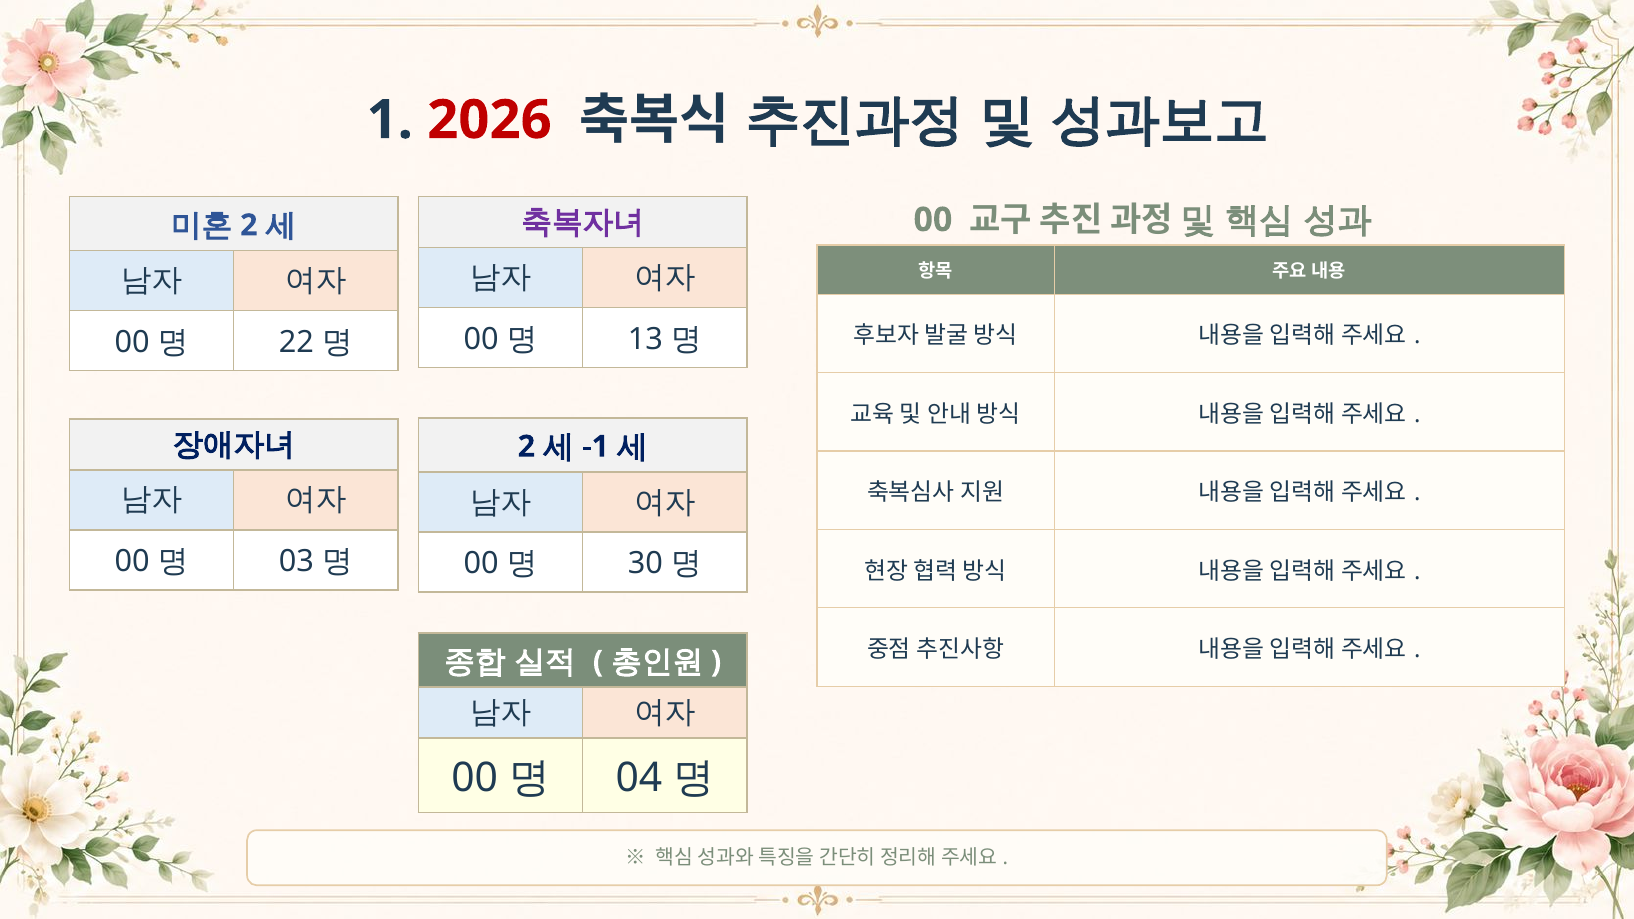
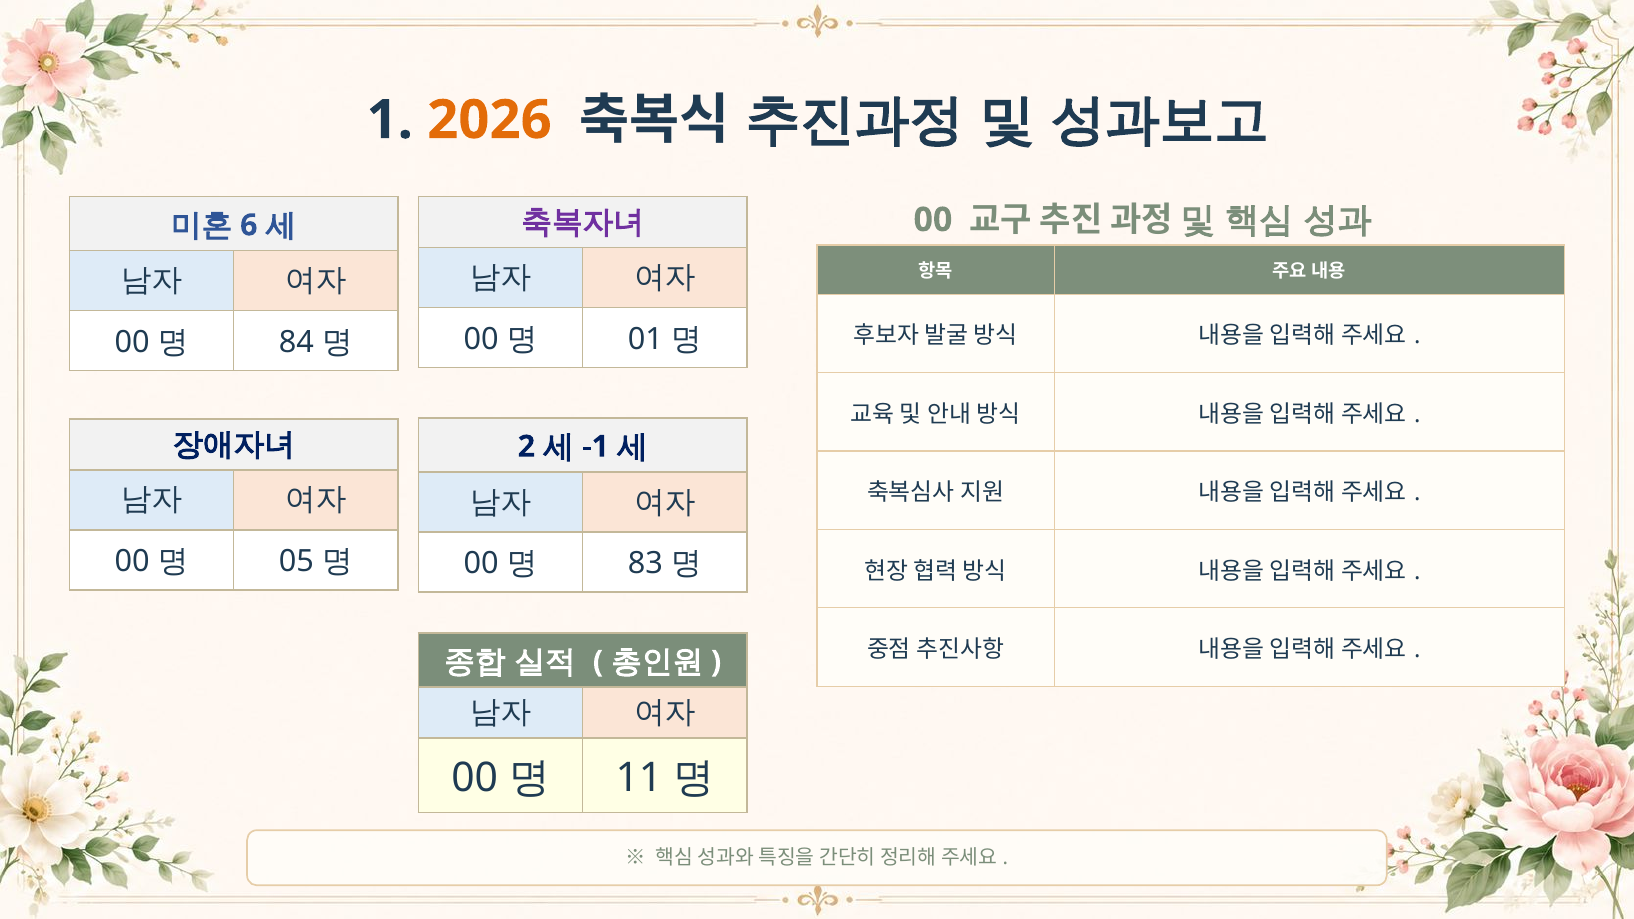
2026 colour: red -> orange (489, 120)
2: 2 -> 6 (249, 225)
13: 13 -> 01 (645, 339)
22: 22 -> 84 (296, 342)
03: 03 -> 05 (296, 561)
30: 30 -> 83 (645, 564)
04: 04 -> 11 (639, 778)
